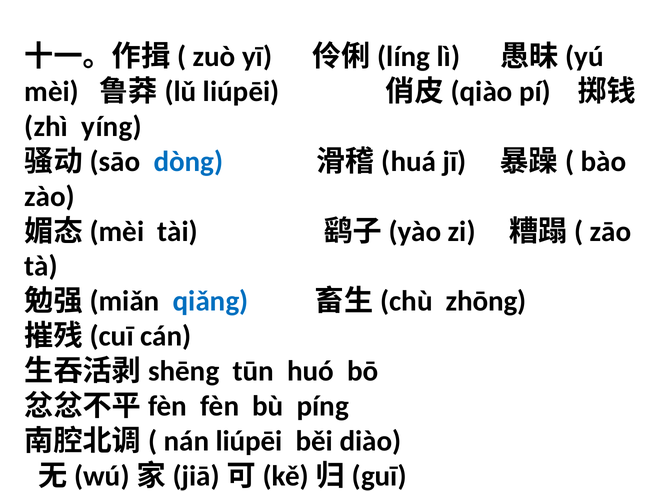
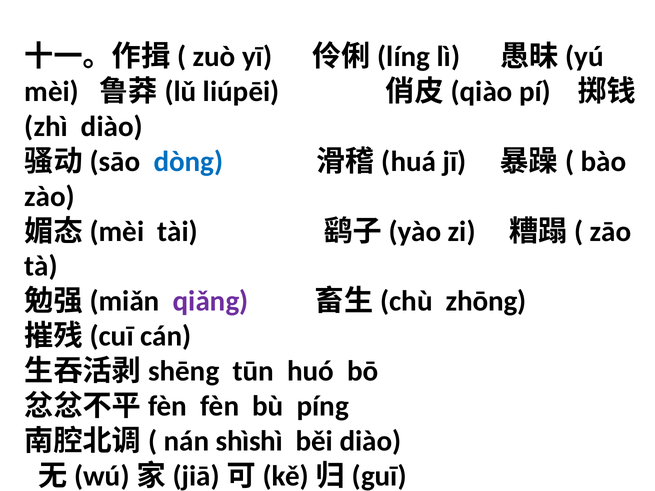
yíng: yíng -> diào (112, 127)
qiǎng colour: blue -> purple (211, 301)
nán liúpēi: liúpēi -> shìshì (249, 441)
